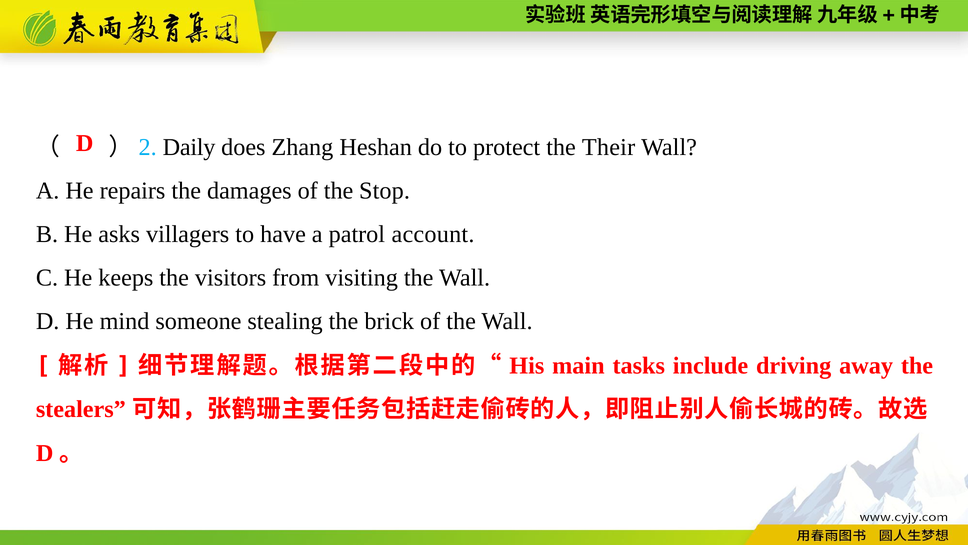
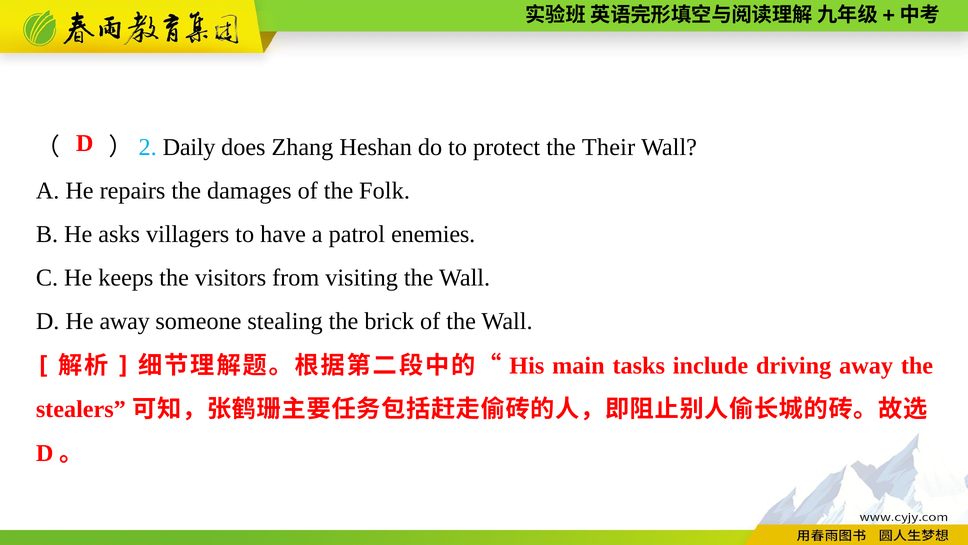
Stop: Stop -> Folk (385, 191)
account: account -> enemies (433, 234)
He mind: mind -> away (125, 321)
